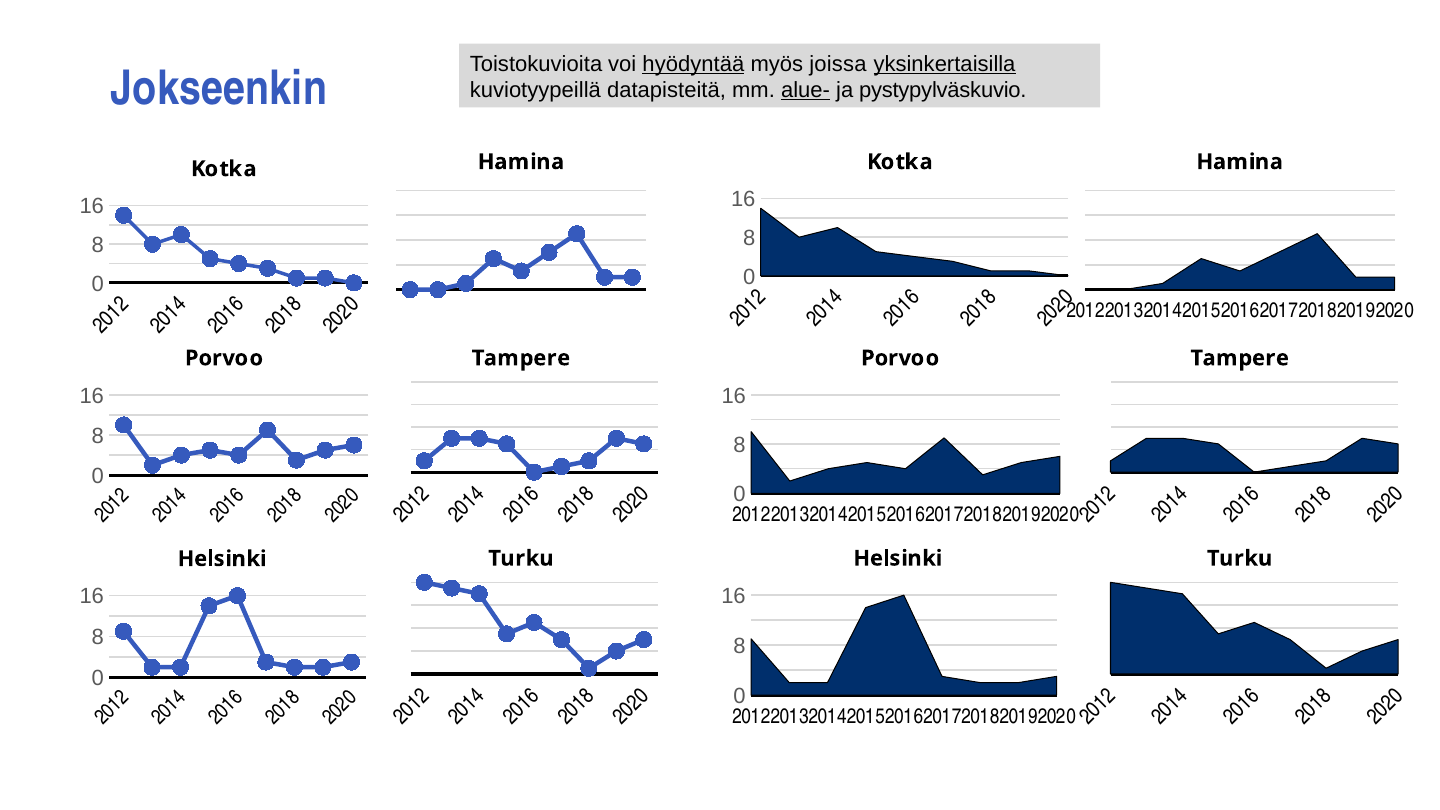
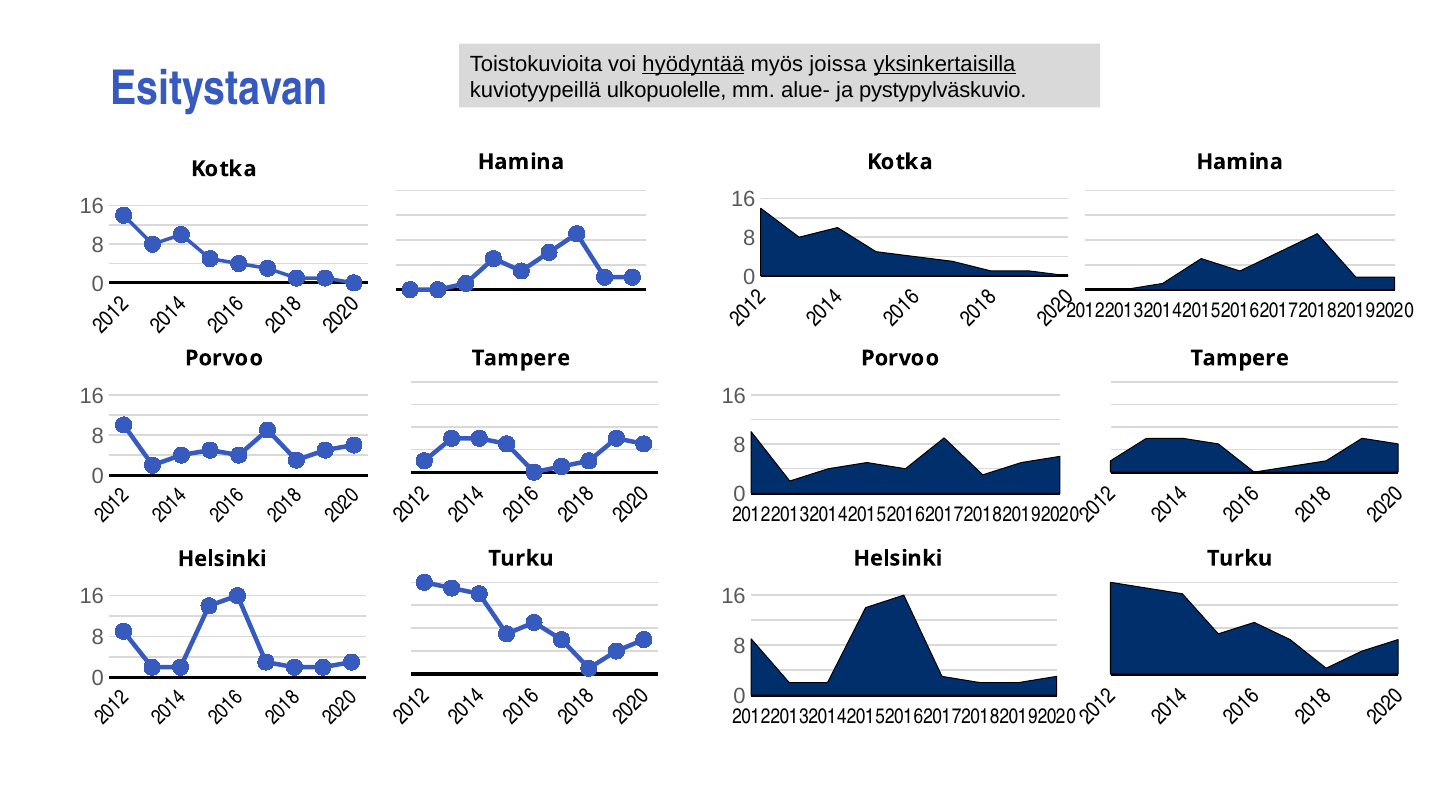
Jokseenkin: Jokseenkin -> Esitystavan (219, 89)
datapisteitä: datapisteitä -> ulkopuolelle (667, 90)
alue- underline: present -> none (806, 90)
